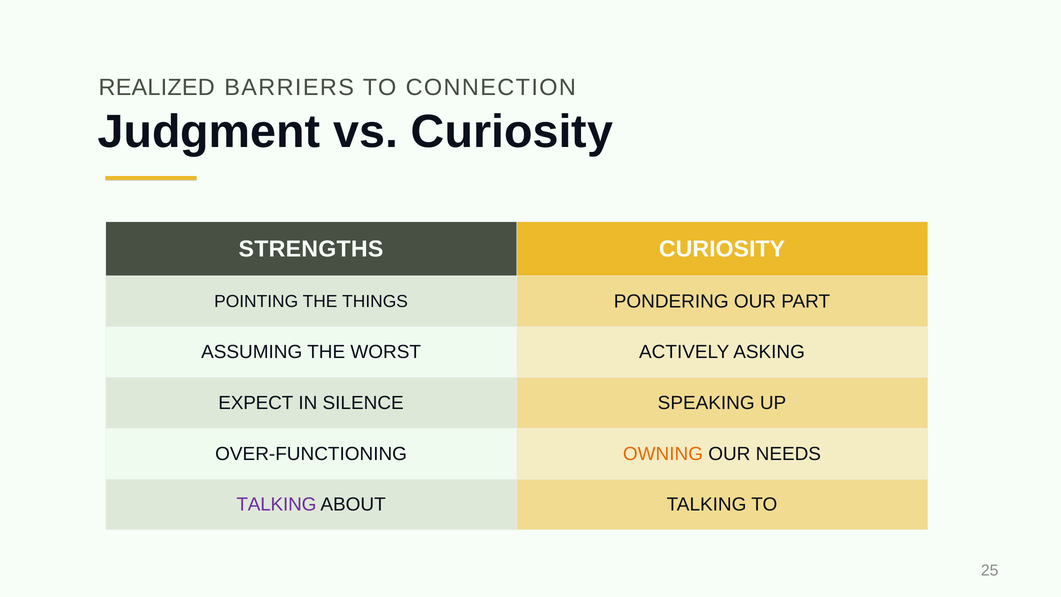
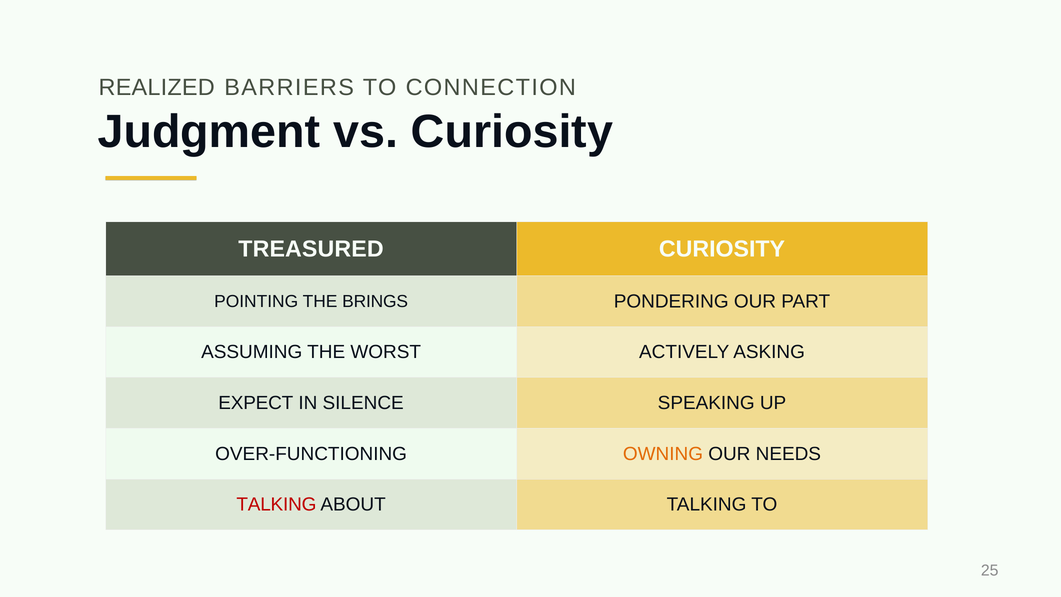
STRENGTHS: STRENGTHS -> TREASURED (311, 249)
THINGS: THINGS -> BRINGS (375, 301)
TALKING colour: purple -> red (276, 504)
